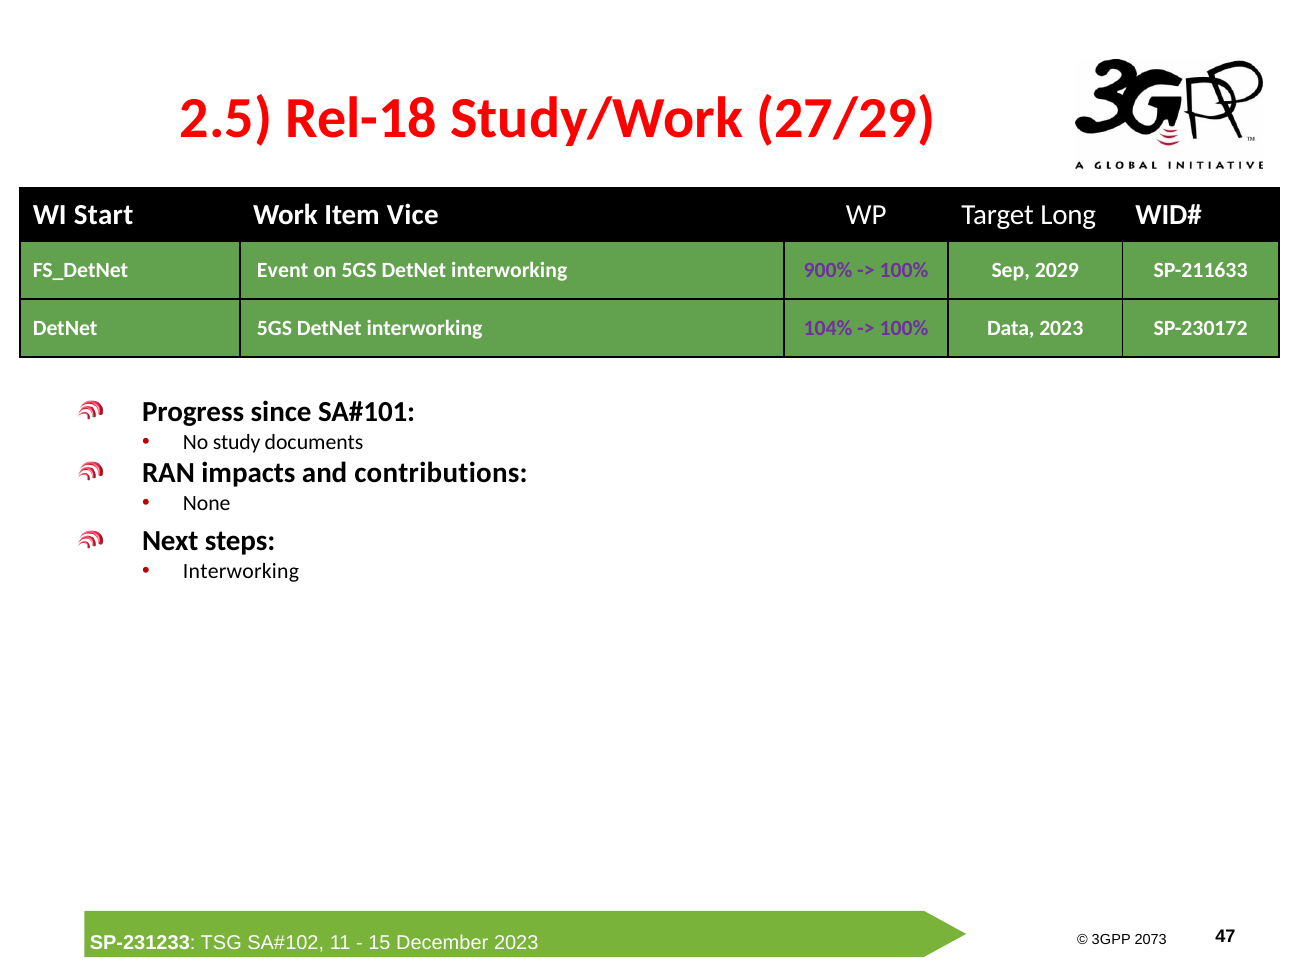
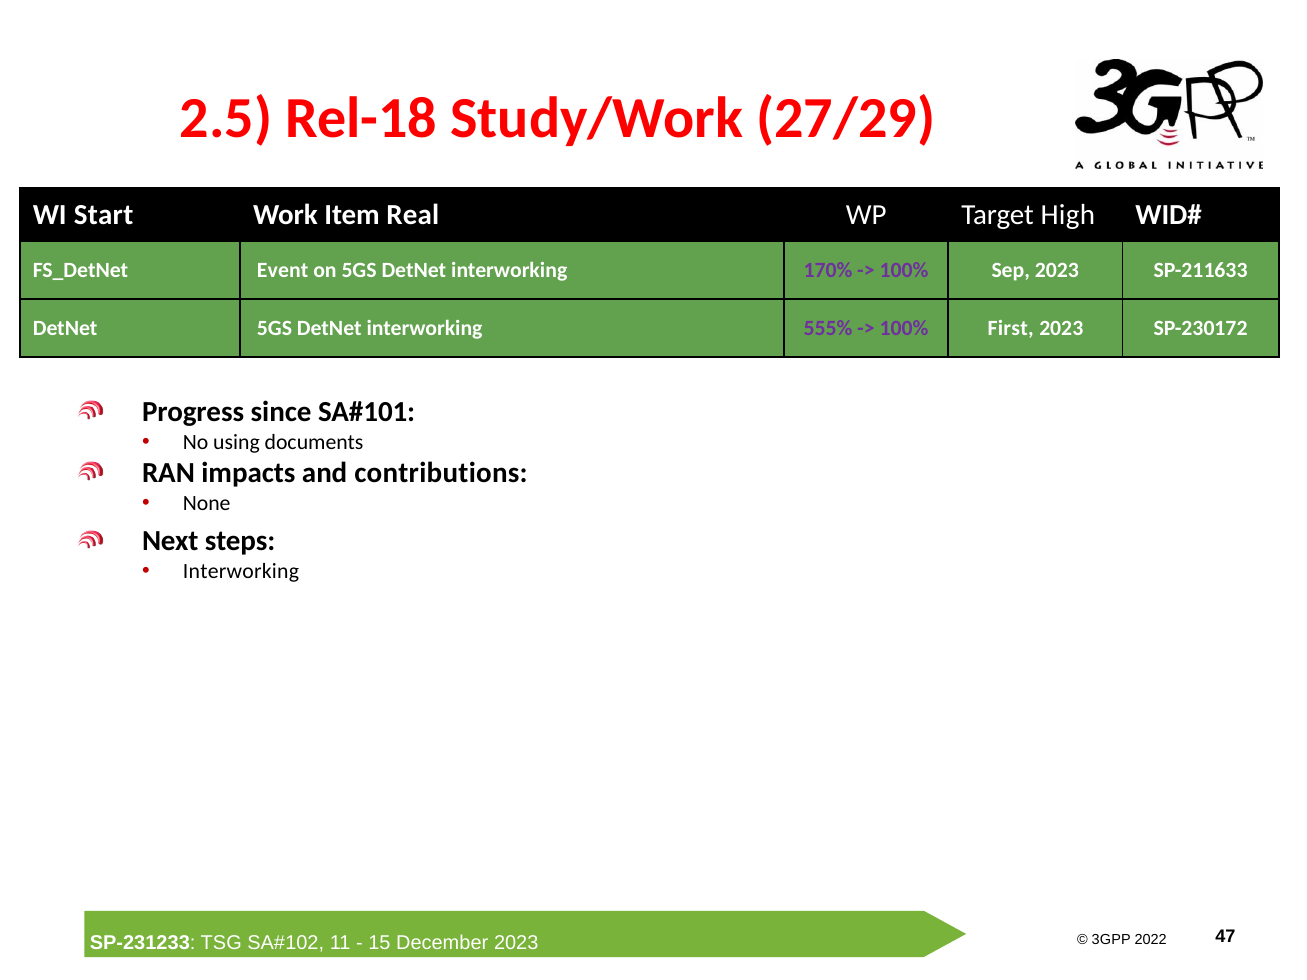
Vice: Vice -> Real (413, 215)
Long: Long -> High (1068, 215)
900%: 900% -> 170% (828, 270)
Sep 2029: 2029 -> 2023 (1057, 270)
104%: 104% -> 555% (828, 328)
Data: Data -> First (1011, 328)
study: study -> using (236, 442)
2073: 2073 -> 2022 (1151, 940)
